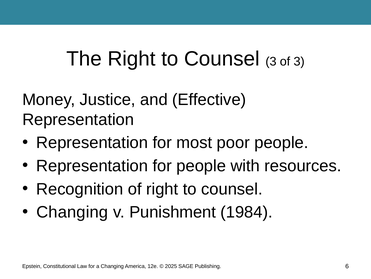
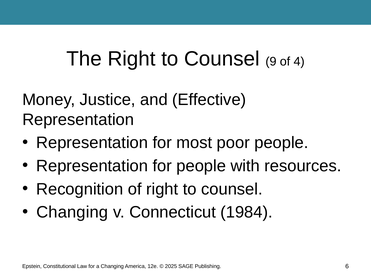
Counsel 3: 3 -> 9 (271, 61)
of 3: 3 -> 4 (299, 61)
Punishment: Punishment -> Connecticut (173, 212)
